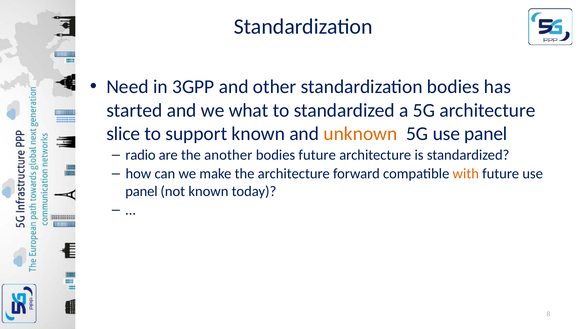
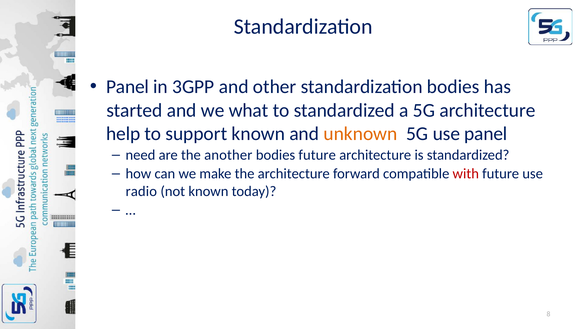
Need: Need -> Panel (128, 87)
slice: slice -> help (123, 133)
radio: radio -> need (140, 155)
with colour: orange -> red (466, 173)
panel: panel -> radio (141, 191)
